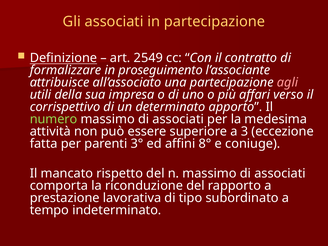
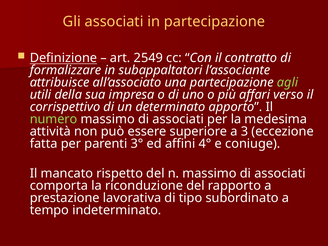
proseguimento: proseguimento -> subappaltatori (160, 70)
agli colour: pink -> light green (288, 82)
8°: 8° -> 4° (205, 144)
